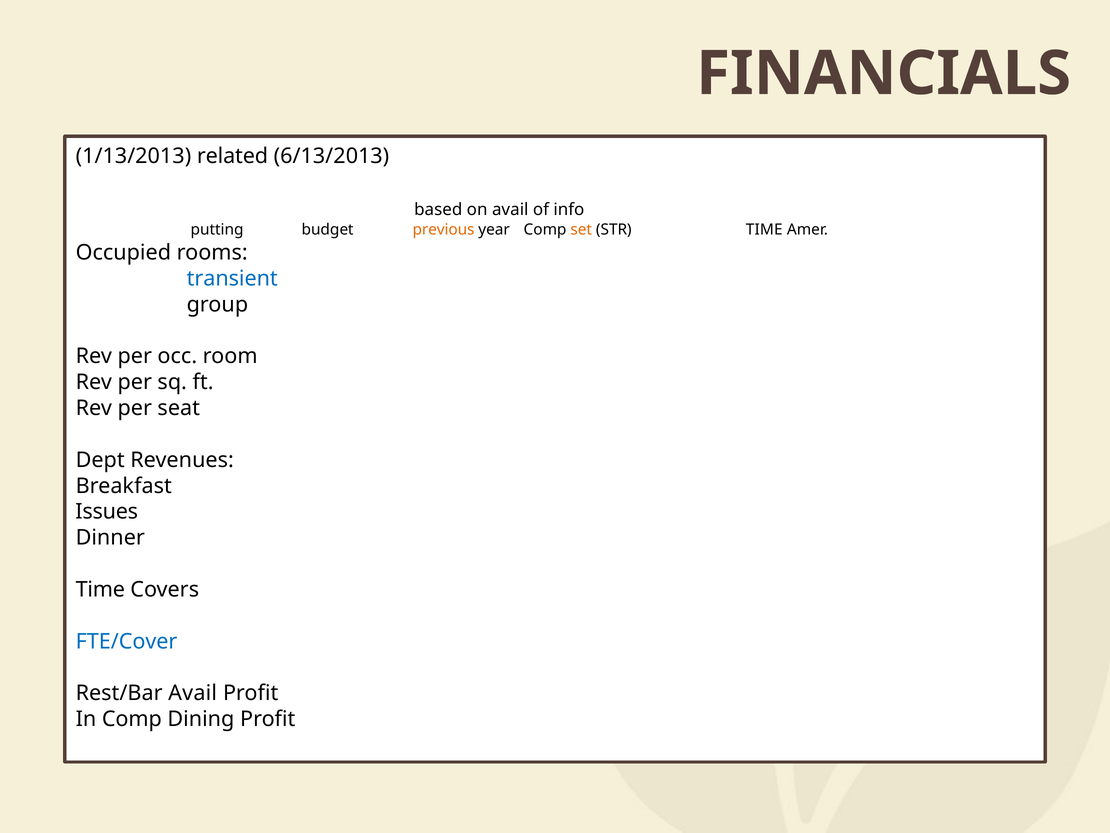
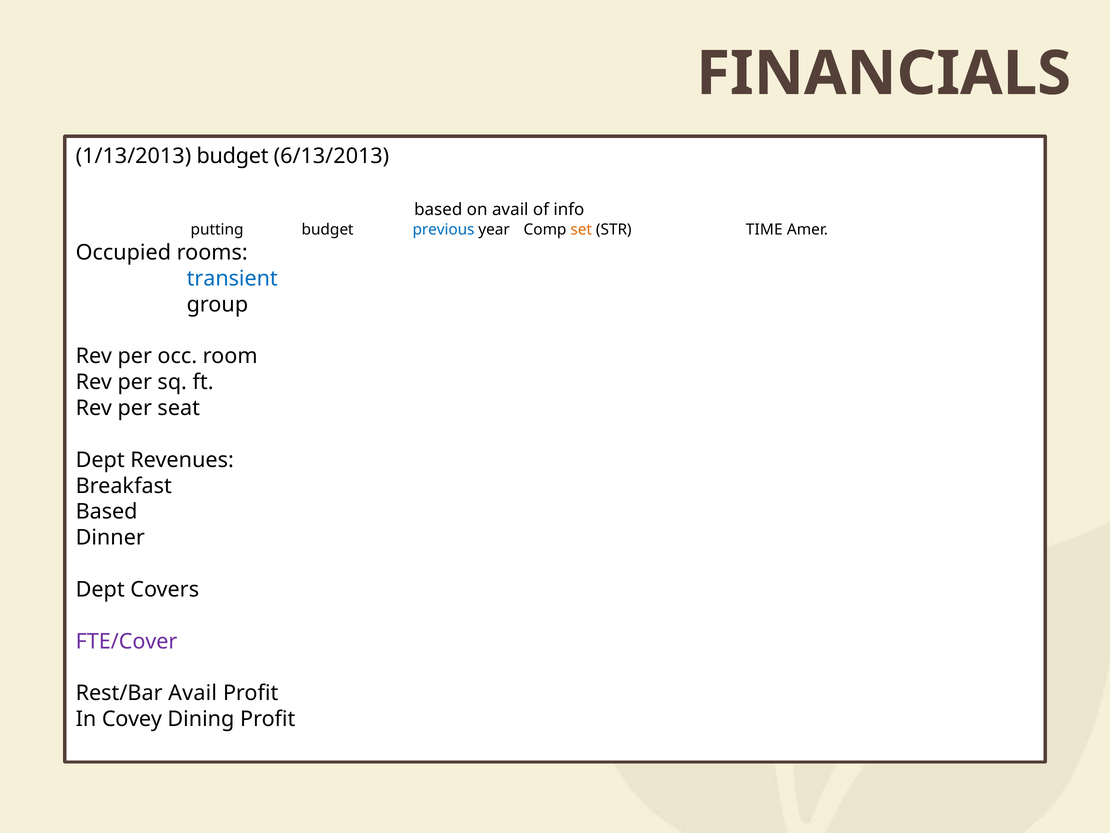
1/13/2013 related: related -> budget (233, 156)
previous colour: orange -> blue (444, 230)
Issues: Issues -> Based (107, 512)
Time: Time -> Dept (100, 589)
FTE/Cover colour: blue -> purple (127, 641)
In Comp: Comp -> Covey (132, 719)
